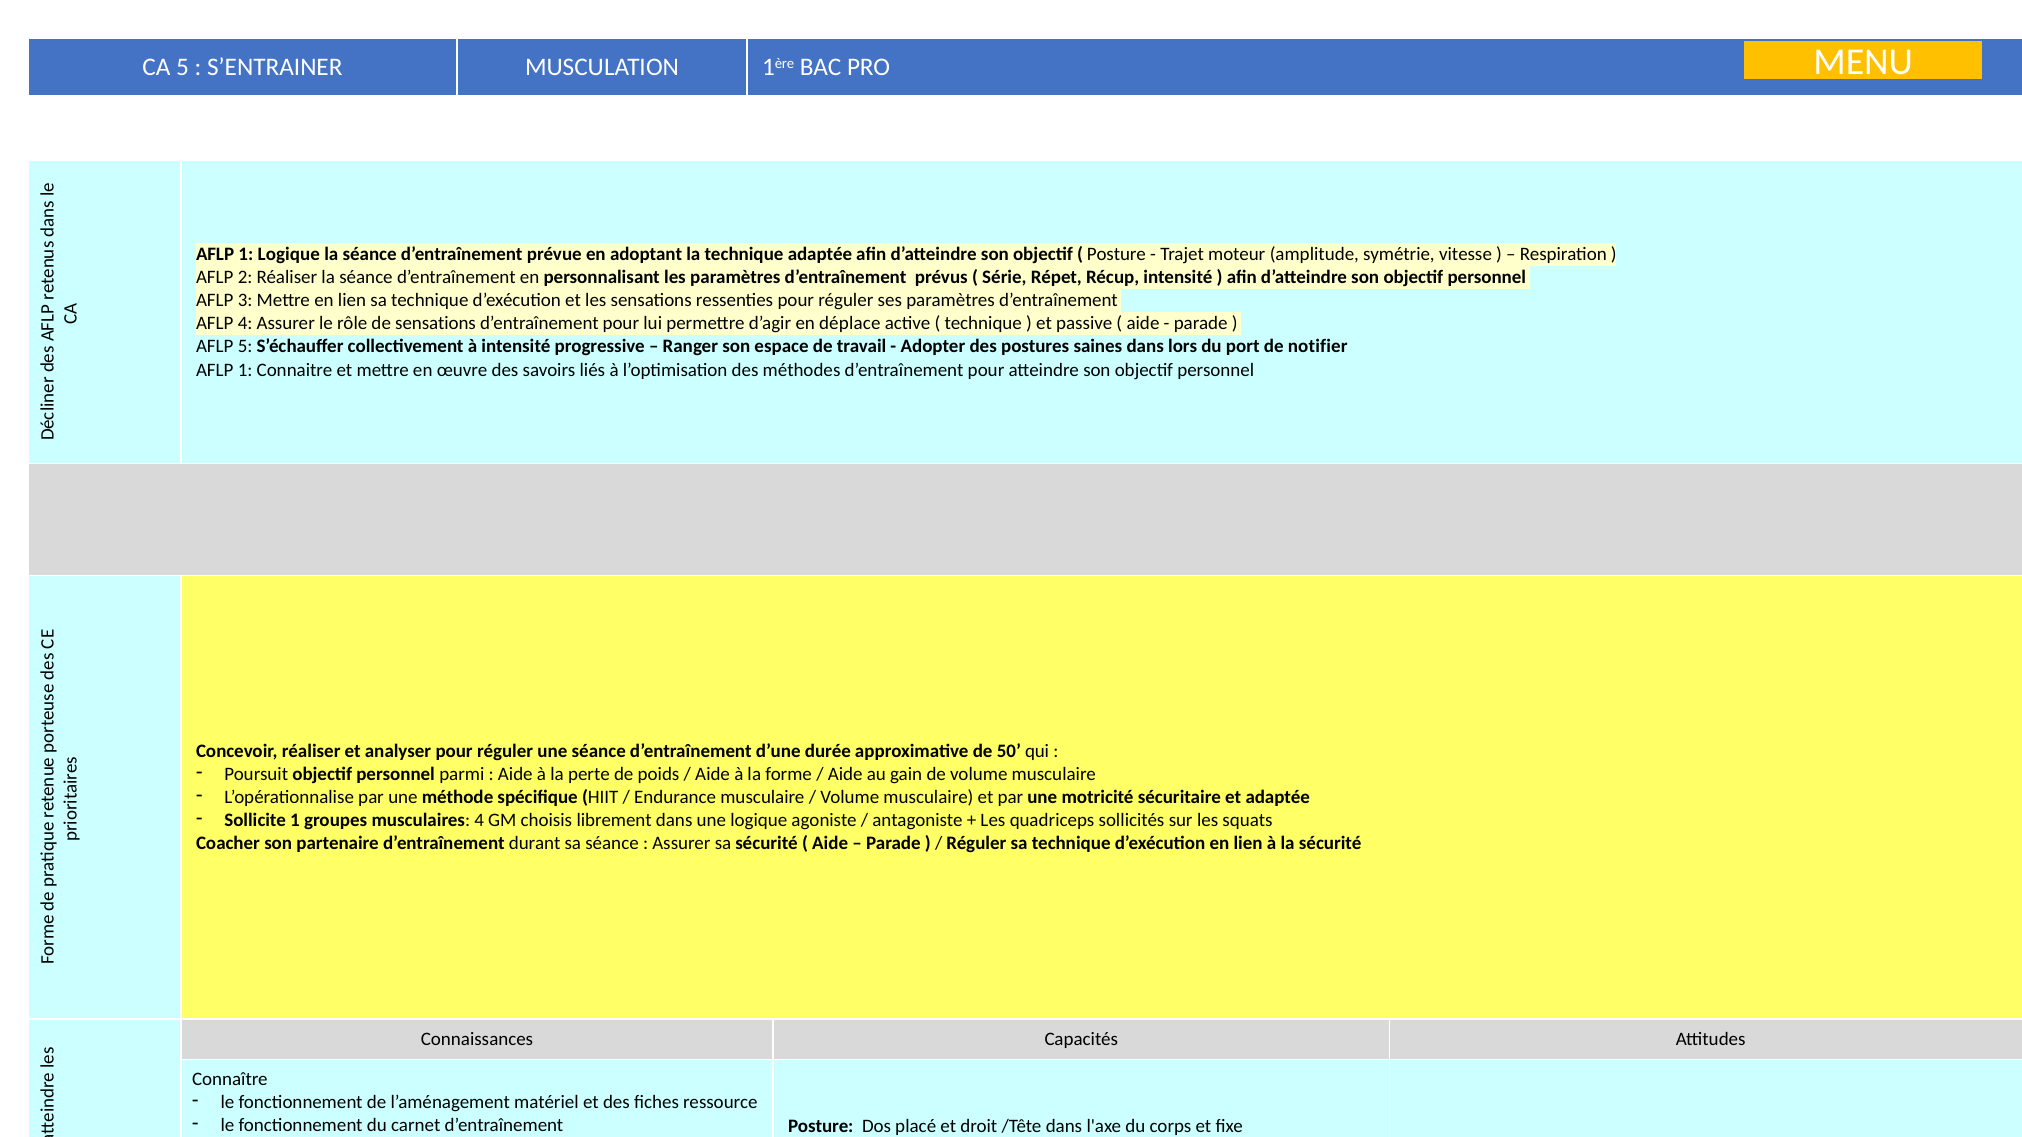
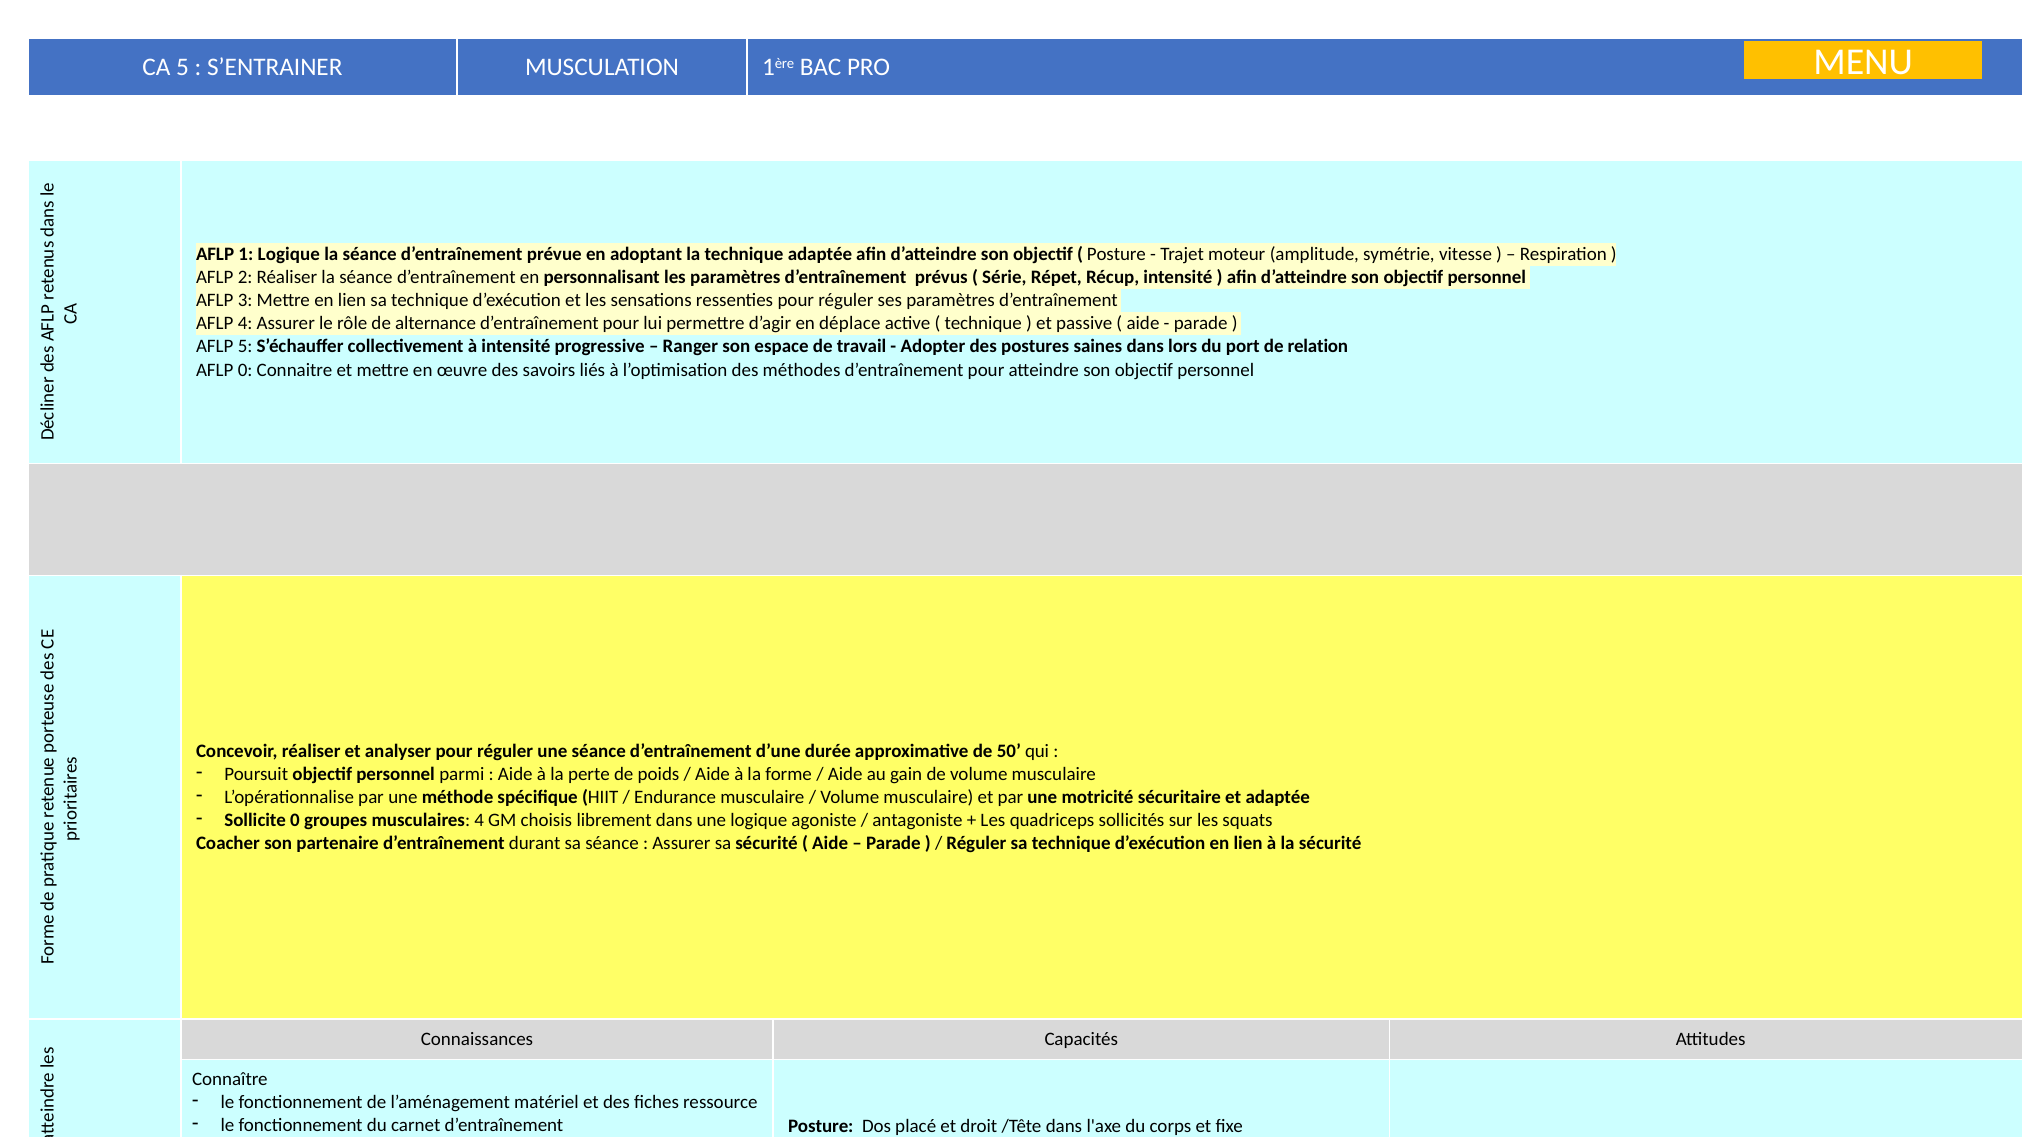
de sensations: sensations -> alternance (436, 324)
de notifier: notifier -> relation (1318, 347)
1: 1 -> 0 (245, 370)
Sollicite 1: 1 -> 0 (295, 821)
